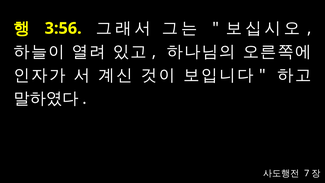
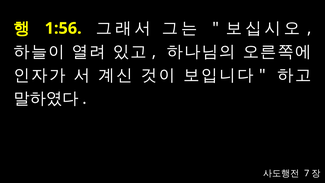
3:56: 3:56 -> 1:56 (63, 28)
